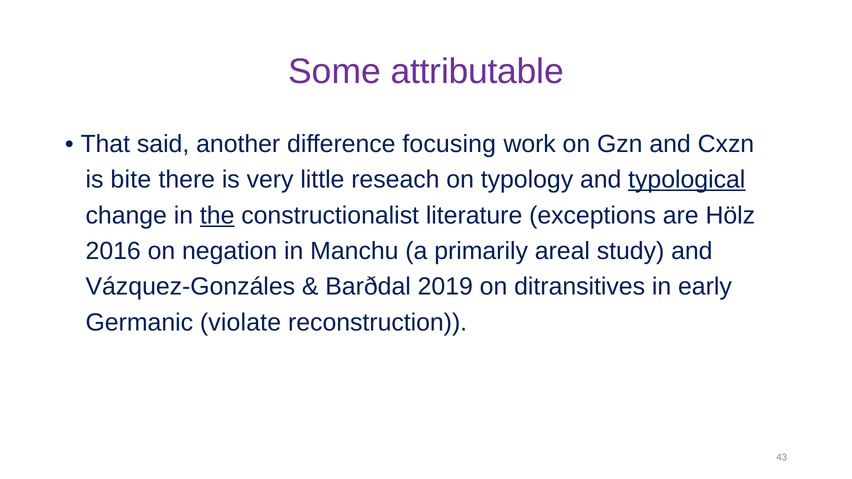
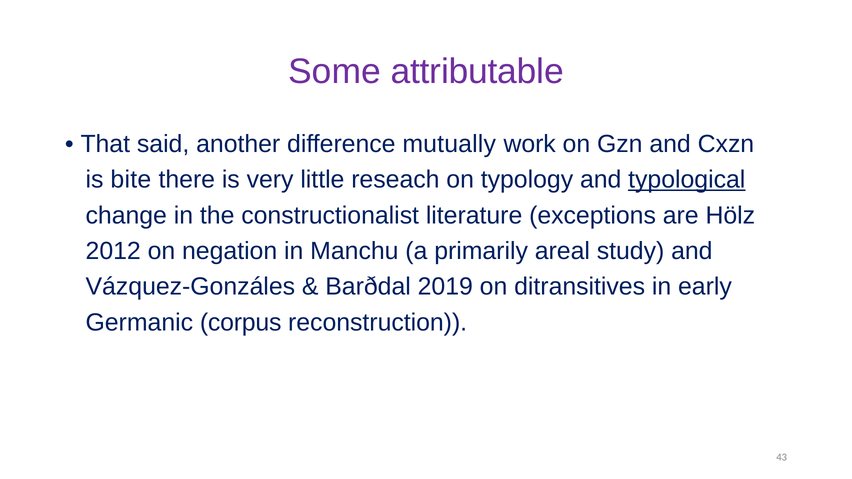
focusing: focusing -> mutually (449, 144)
the underline: present -> none (217, 215)
2016: 2016 -> 2012 (113, 251)
violate: violate -> corpus (241, 323)
